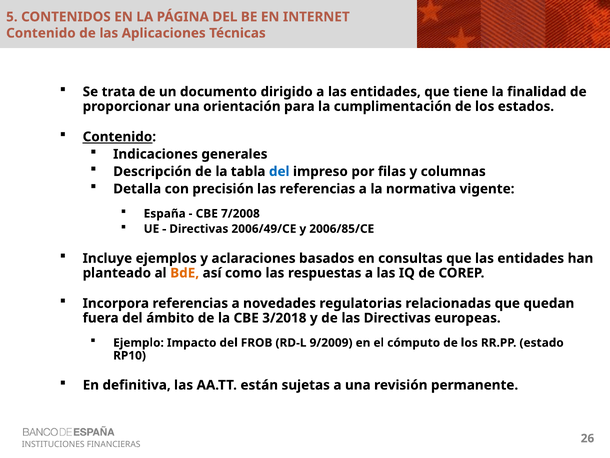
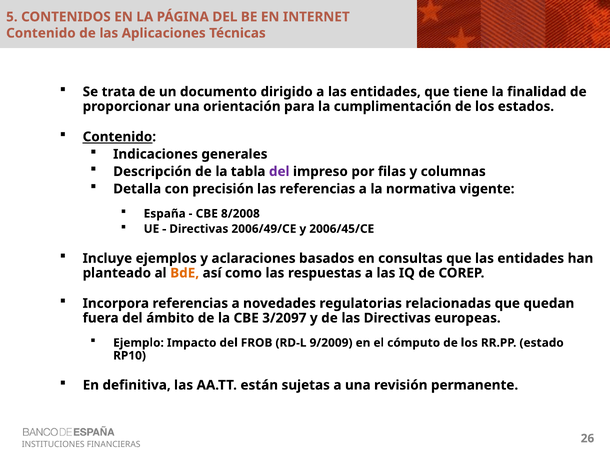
del colour: blue -> purple (279, 171)
7/2008: 7/2008 -> 8/2008 (240, 213)
2006/85/CE: 2006/85/CE -> 2006/45/CE (342, 229)
3/2018: 3/2018 -> 3/2097 (284, 318)
